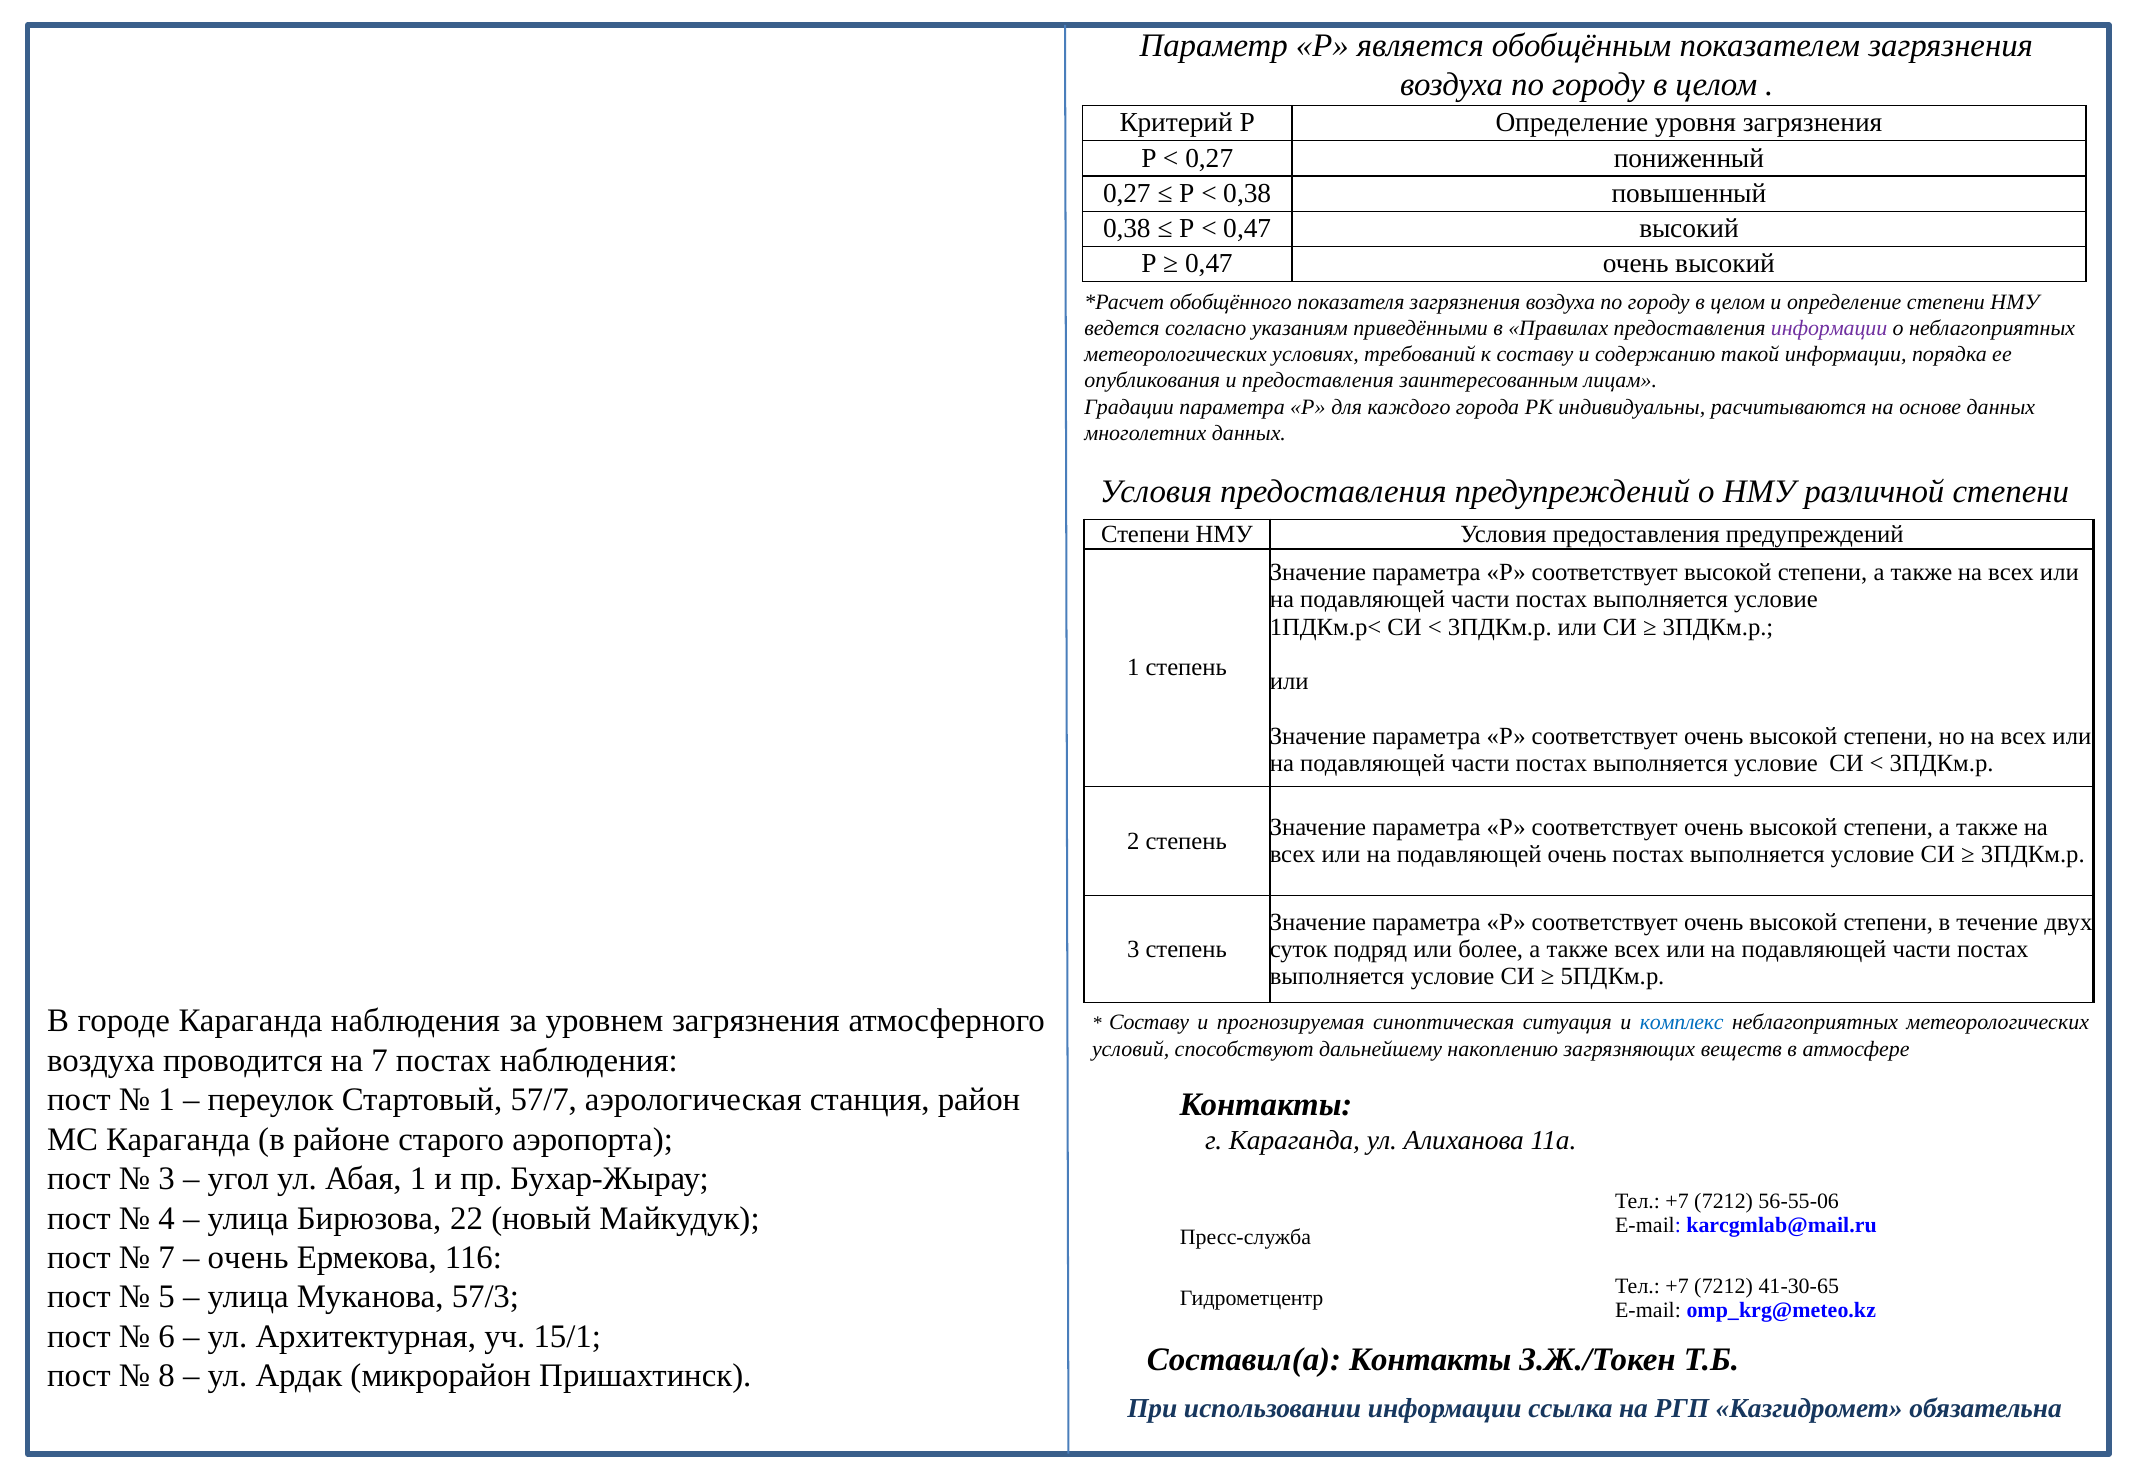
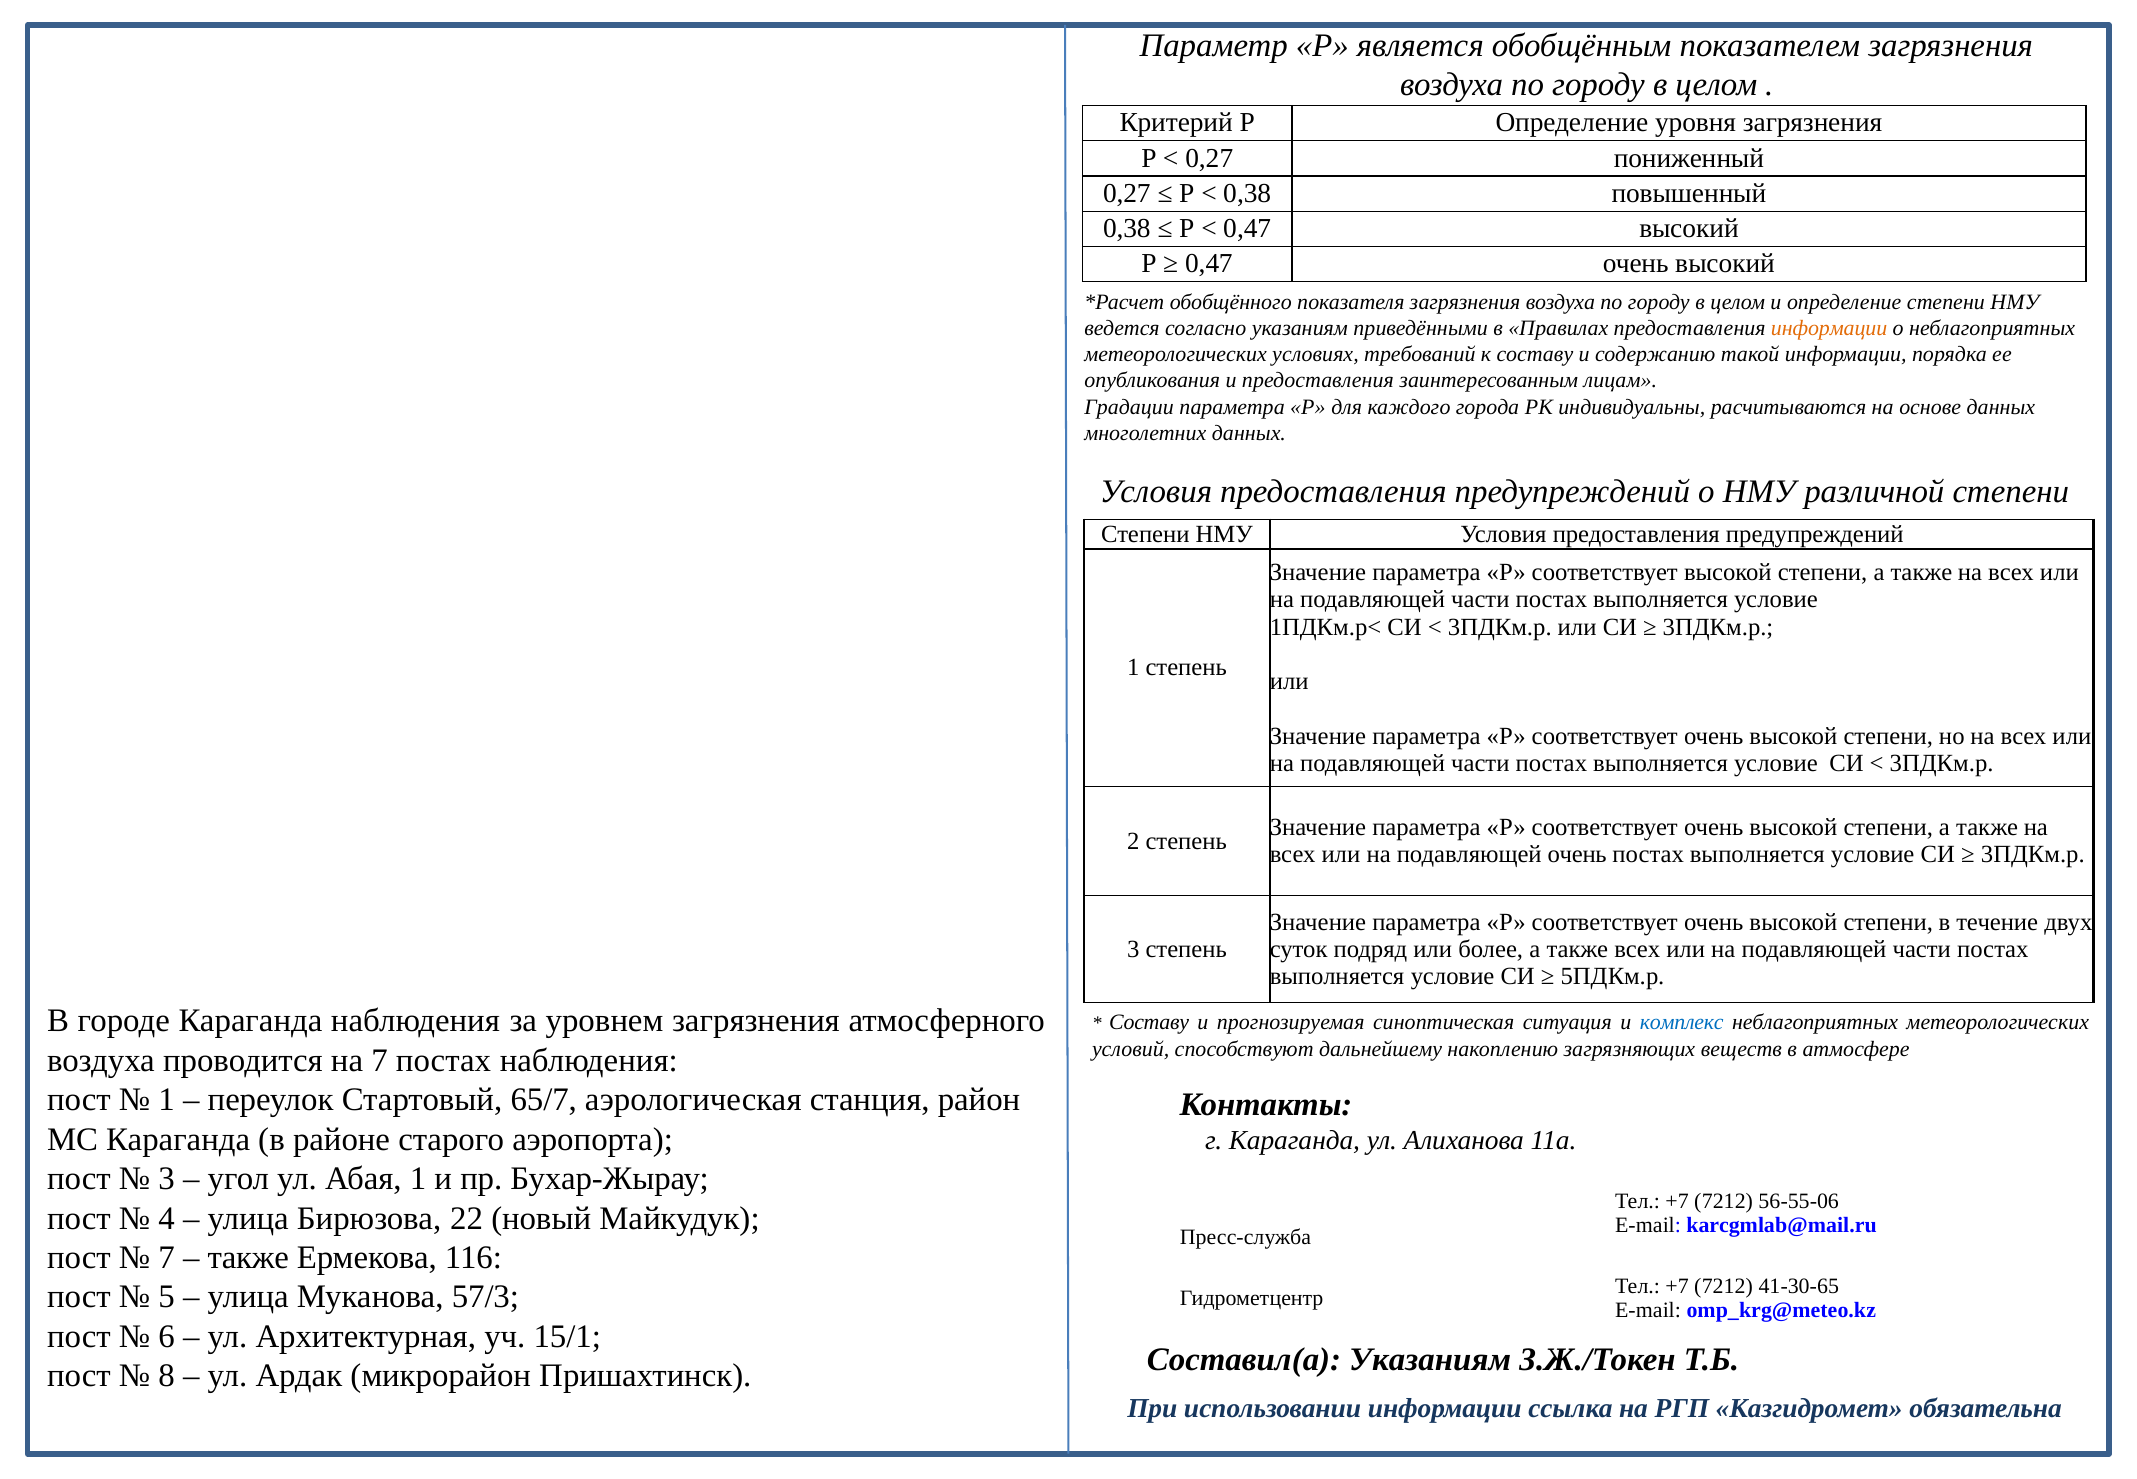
информации colour: purple -> orange (1829, 328)
57/7: 57/7 -> 65/7 (544, 1100)
очень: очень -> также (248, 1258)
Составил(а Контакты: Контакты -> Указаниям (1430, 1360)
